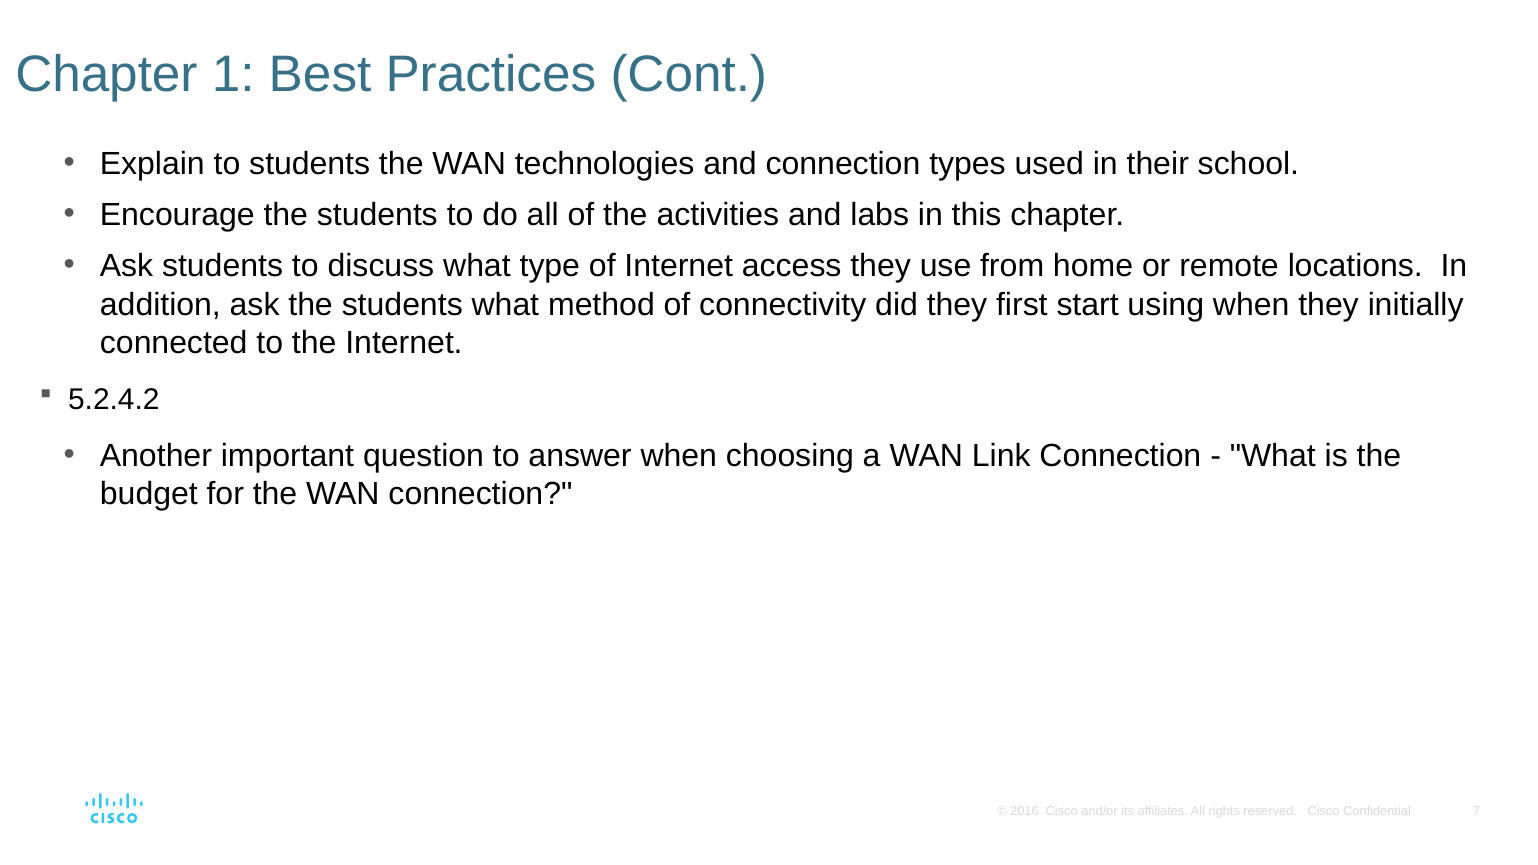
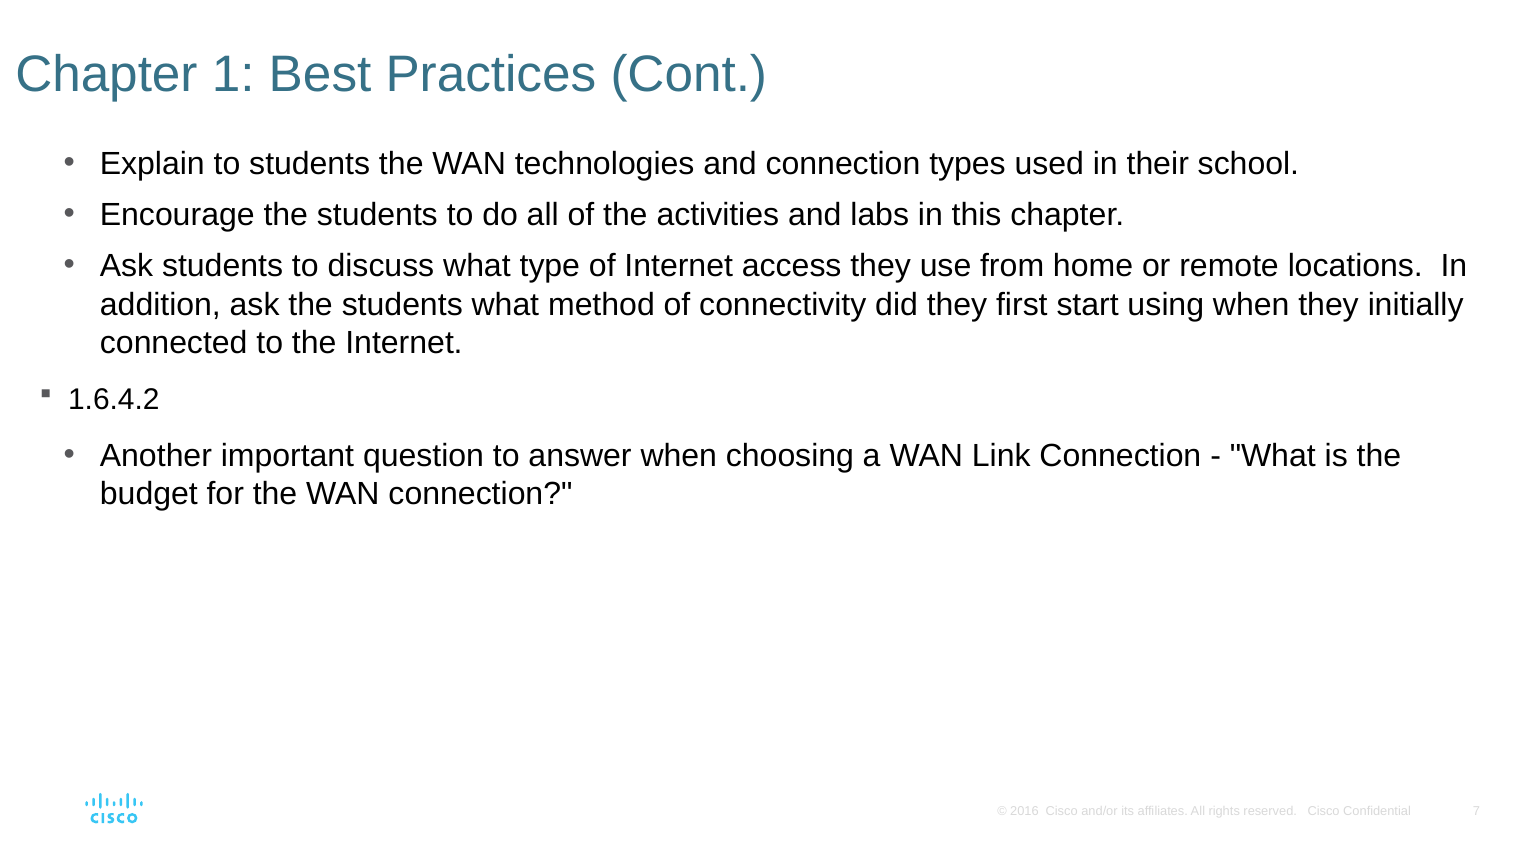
5.2.4.2: 5.2.4.2 -> 1.6.4.2 (114, 399)
